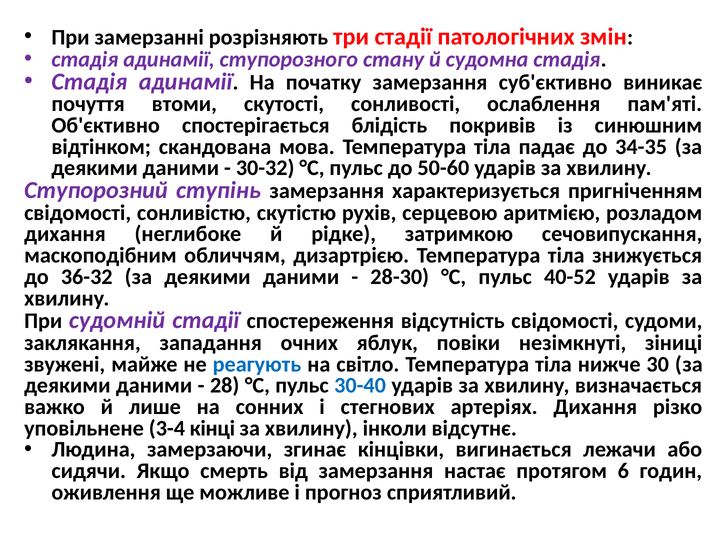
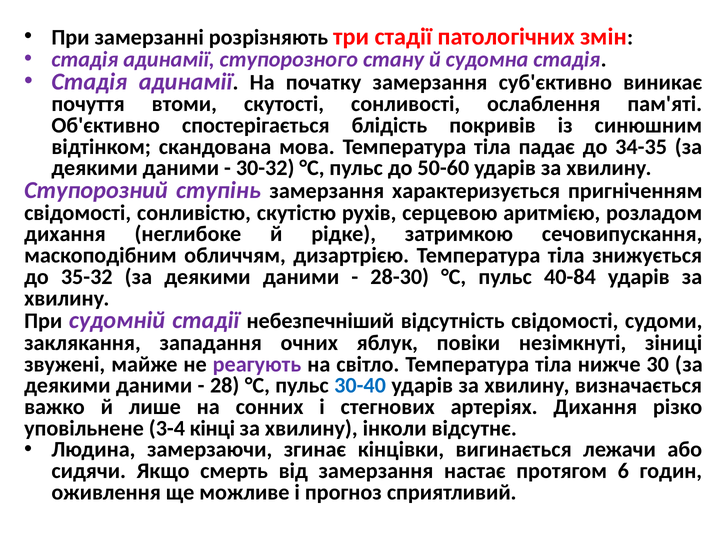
36-32: 36-32 -> 35-32 (87, 276)
40-52: 40-52 -> 40-84 (570, 276)
спостереження: спостереження -> небезпечніший (320, 321)
реагують colour: blue -> purple (257, 364)
